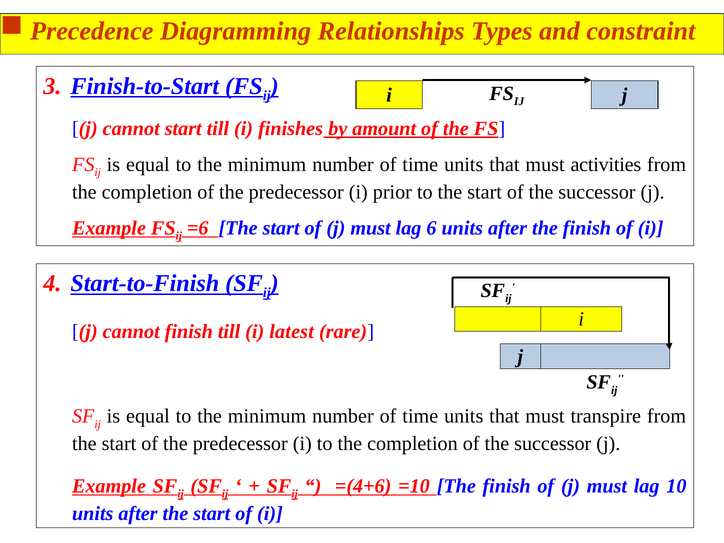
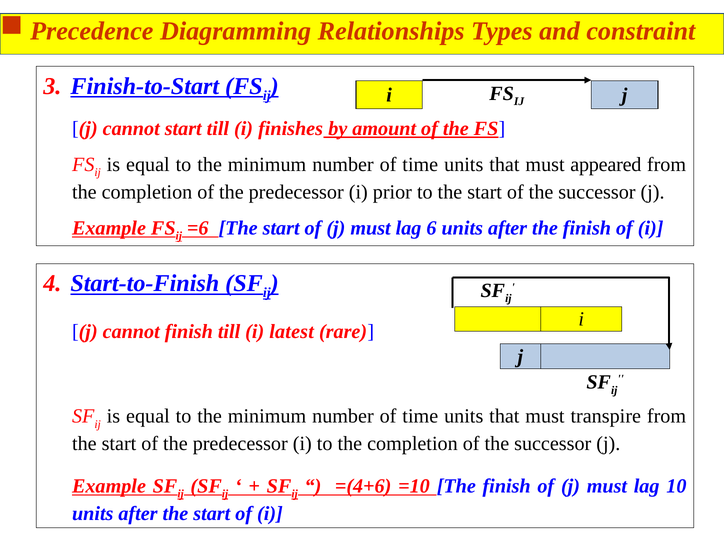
activities: activities -> appeared (606, 165)
